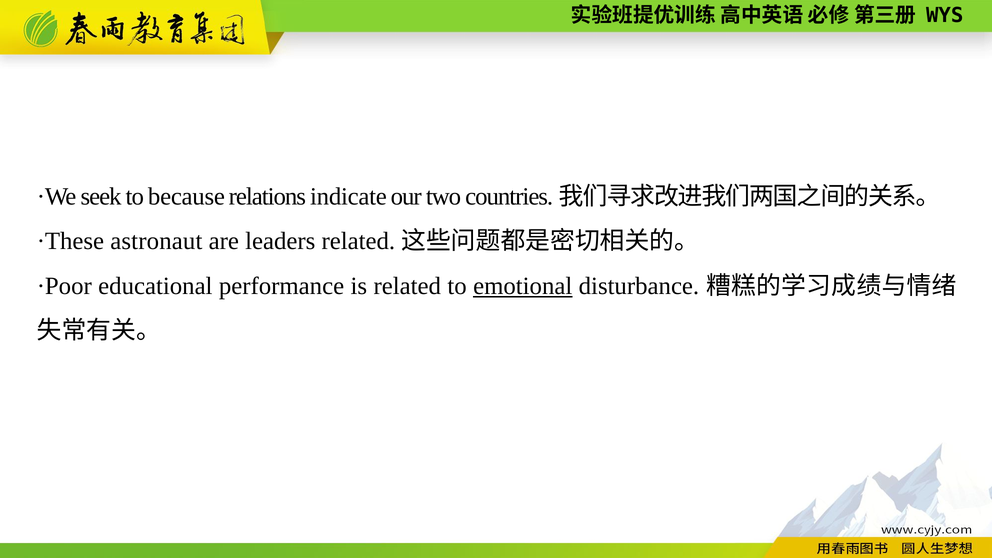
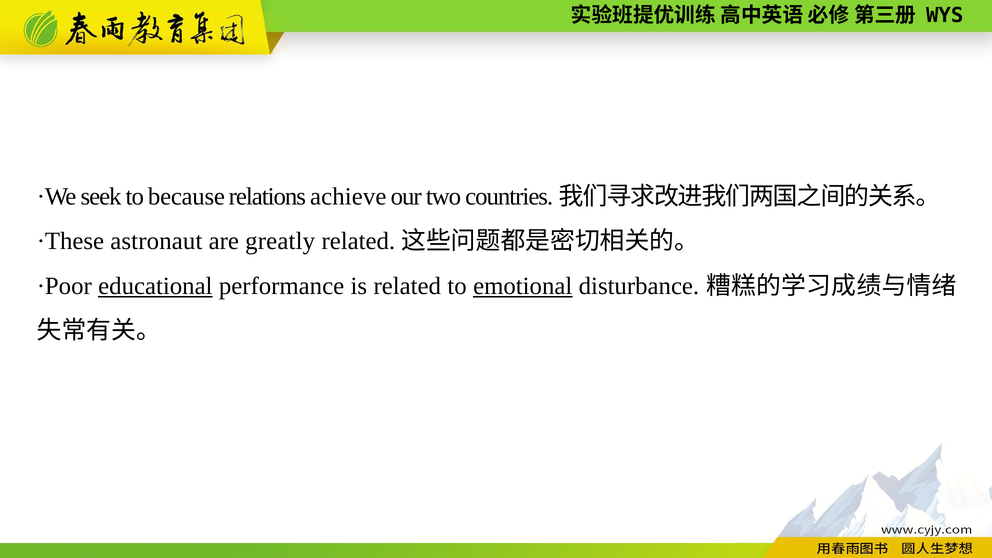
indicate: indicate -> achieve (348, 197)
leaders: leaders -> greatly (280, 241)
educational underline: none -> present (155, 286)
